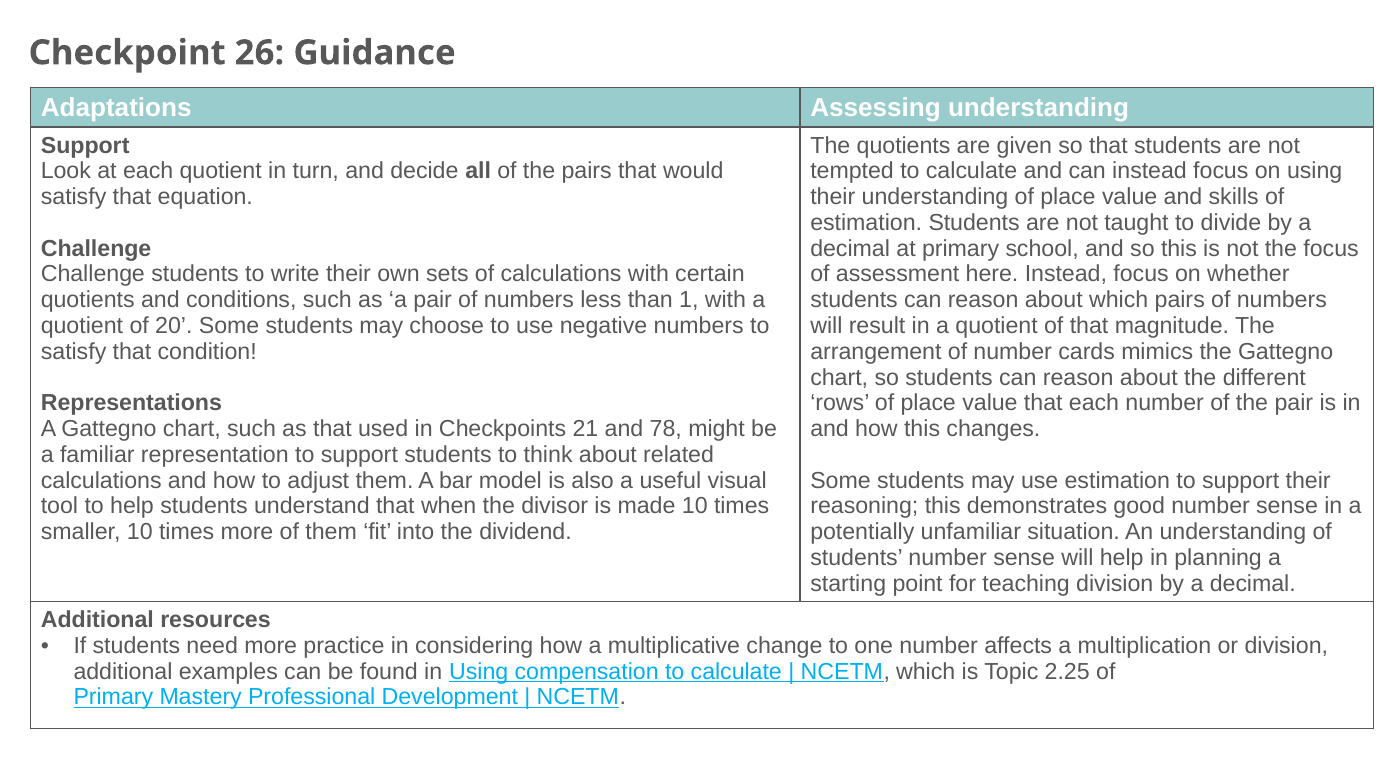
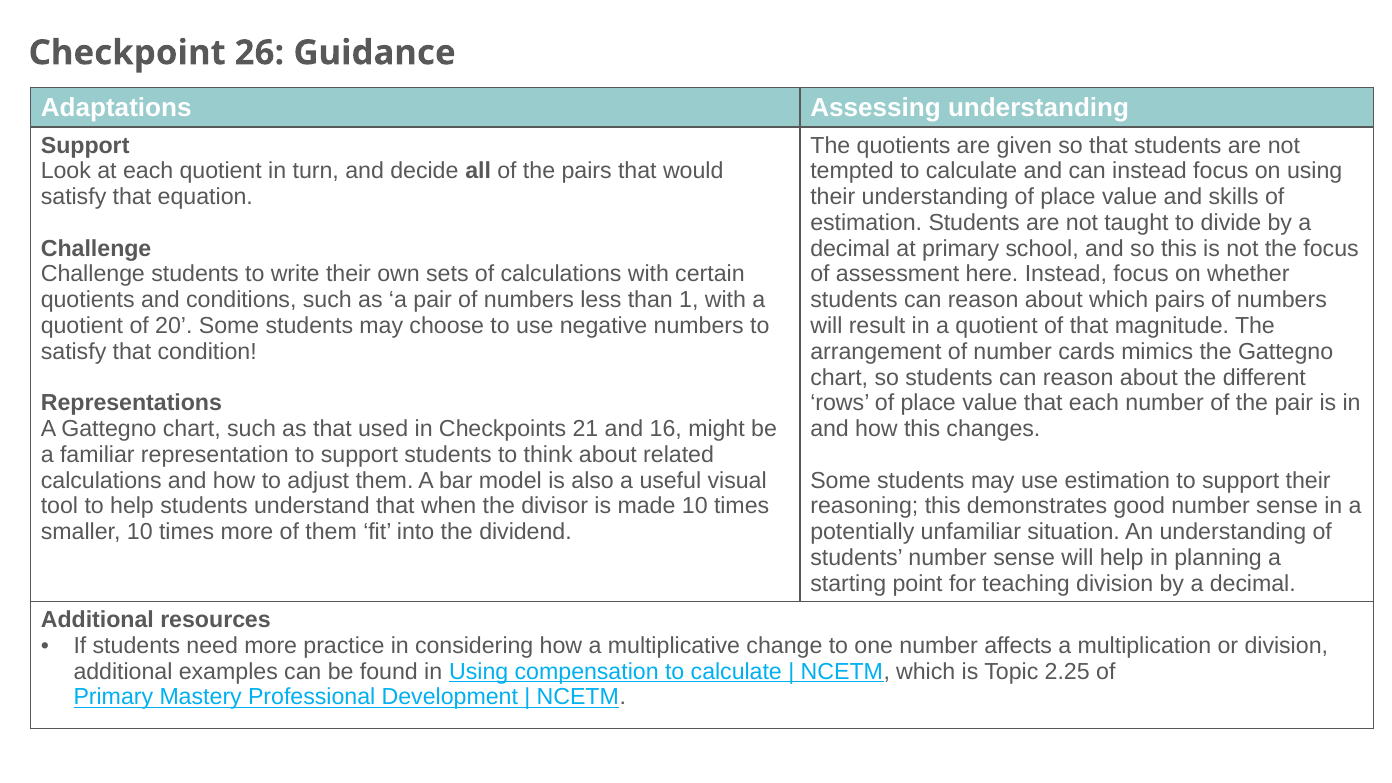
78: 78 -> 16 (666, 429)
